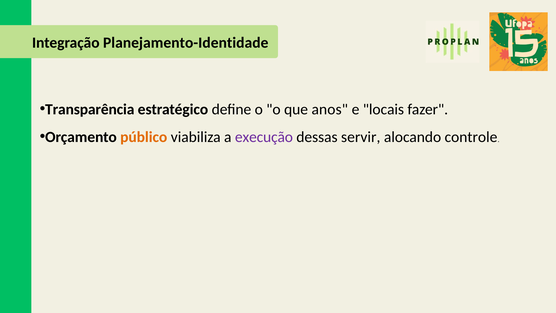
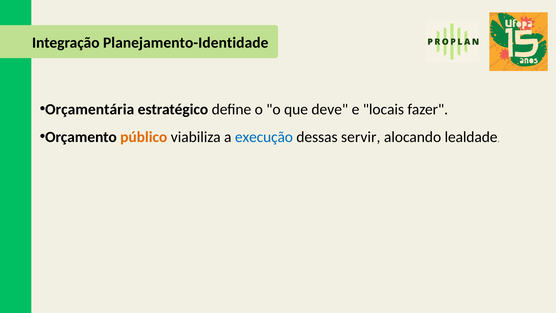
Transparência: Transparência -> Orçamentária (90, 109)
anos: anos -> deve (330, 109)
execução colour: purple -> blue (264, 137)
controle: controle -> lealdade (471, 137)
